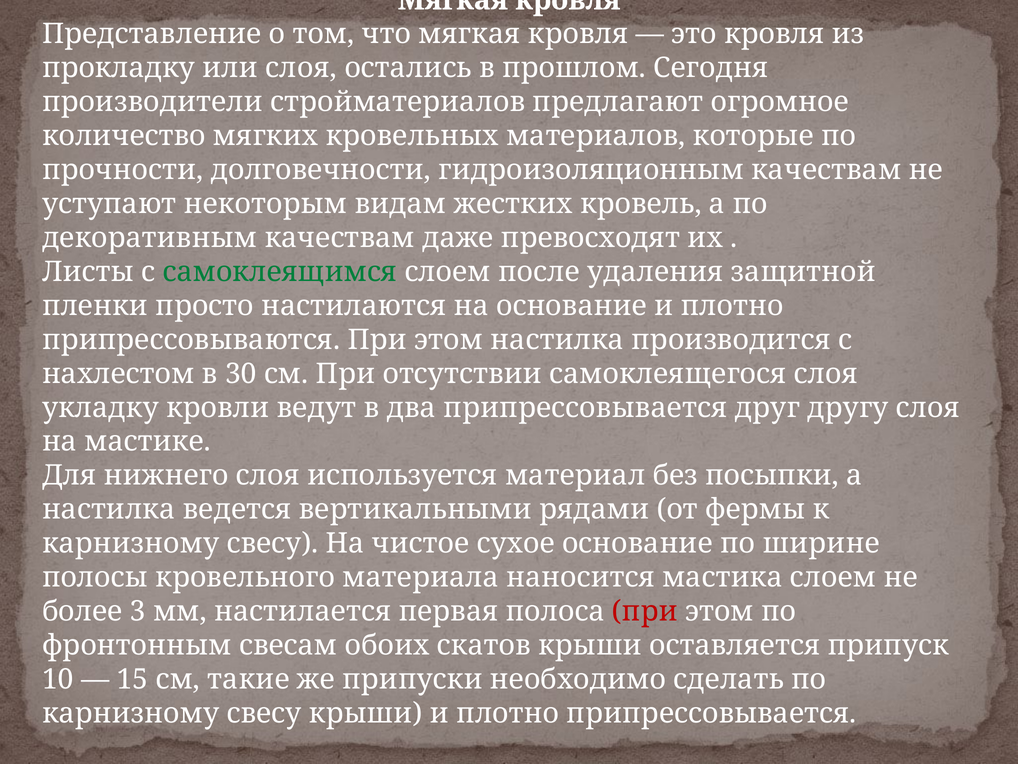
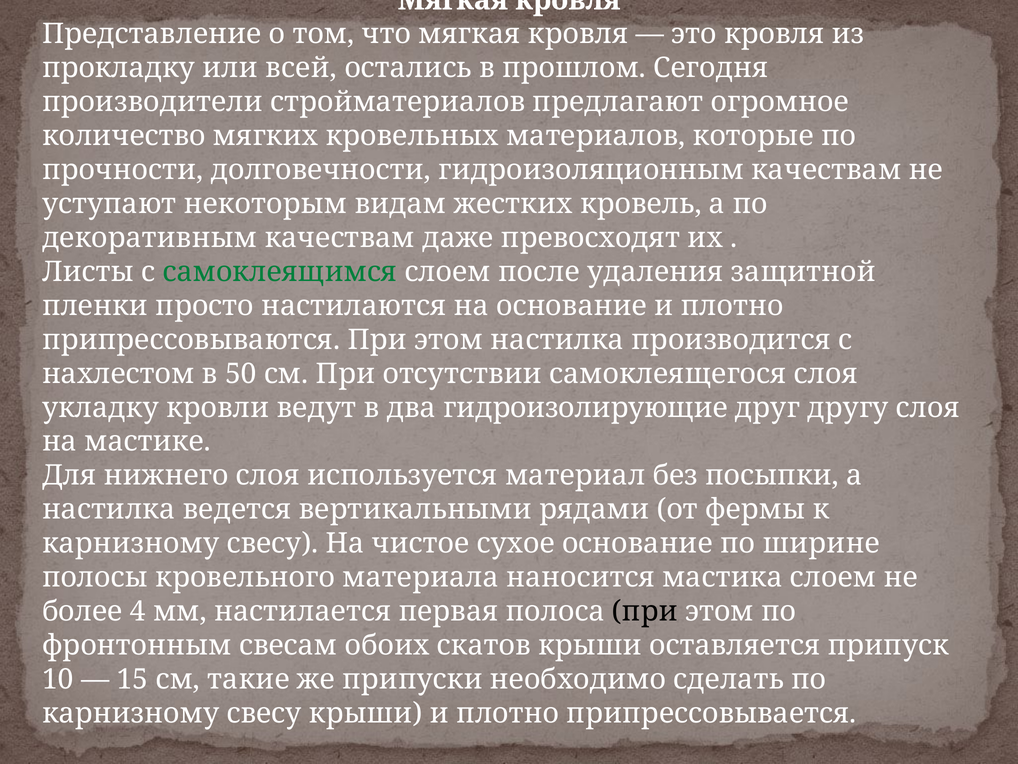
или слоя: слоя -> всей (301, 68)
30: 30 -> 50 (241, 373)
два припрессовывается: припрессовывается -> гидроизолирующие (585, 407)
3: 3 -> 4 (138, 611)
при colour: red -> black (645, 611)
